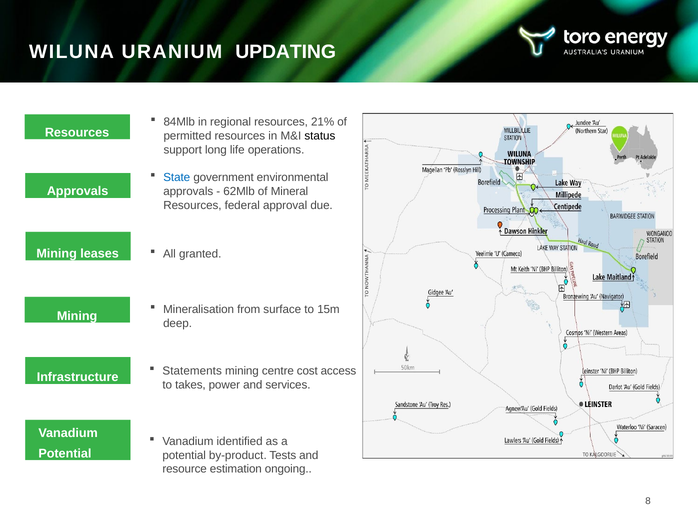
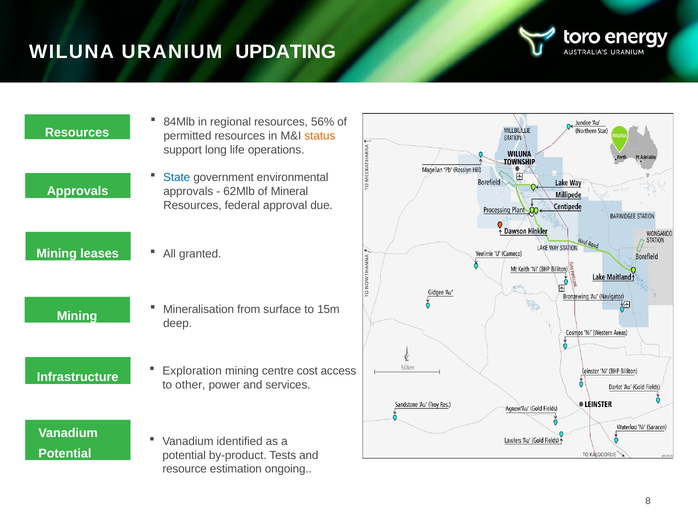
21%: 21% -> 56% (323, 122)
status colour: black -> orange (320, 136)
Statements: Statements -> Exploration (192, 371)
takes: takes -> other (190, 385)
